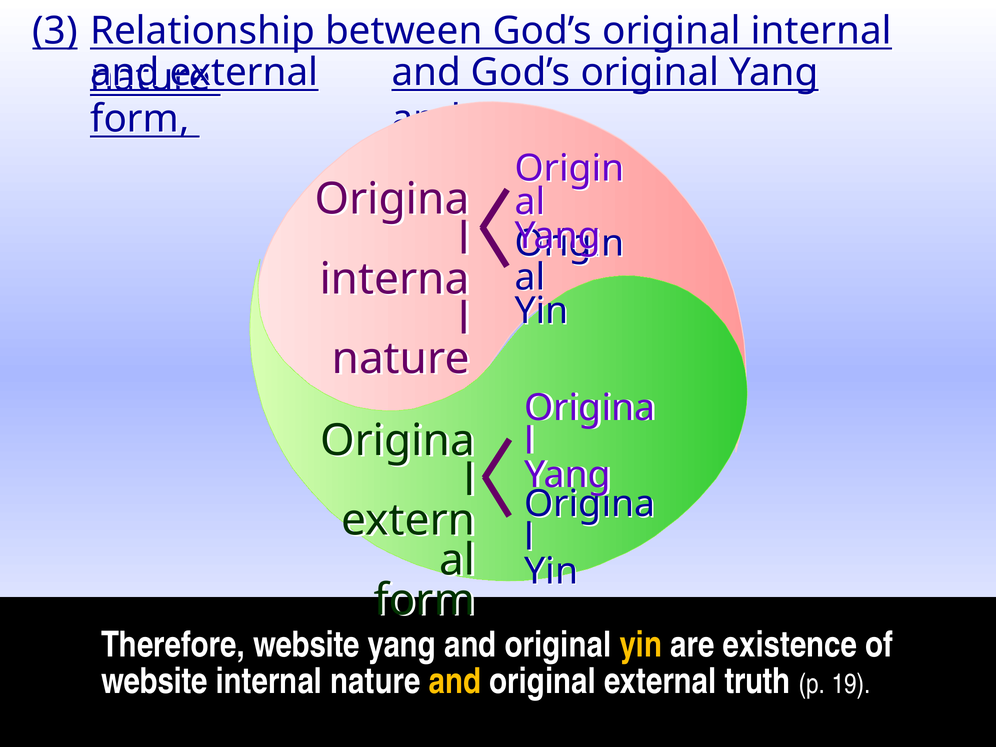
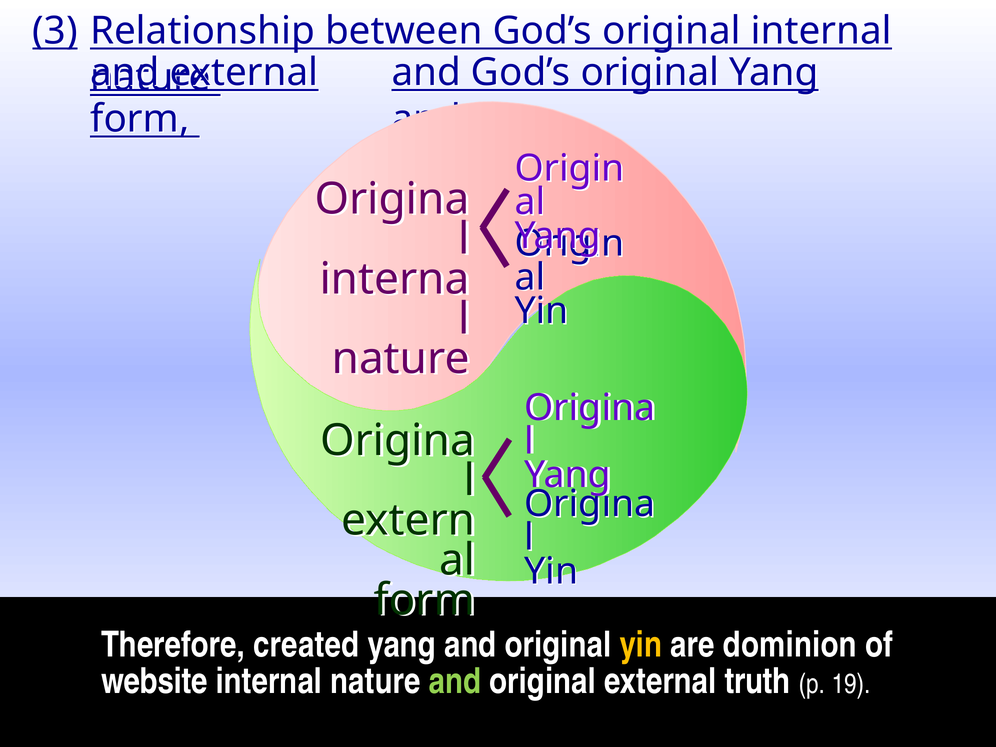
Therefore website: website -> created (306, 645)
existence: existence -> dominion (790, 645)
and colour: yellow -> light green (455, 681)
